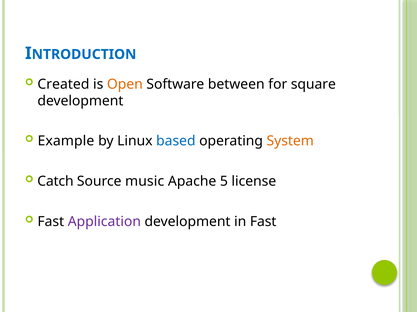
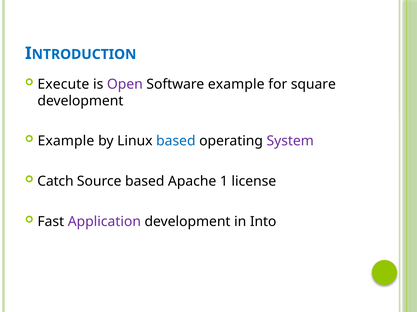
Created: Created -> Execute (63, 84)
Open colour: orange -> purple (125, 84)
Software between: between -> example (236, 84)
System colour: orange -> purple (290, 141)
Source music: music -> based (145, 182)
5: 5 -> 1 (224, 182)
in Fast: Fast -> Into (263, 222)
